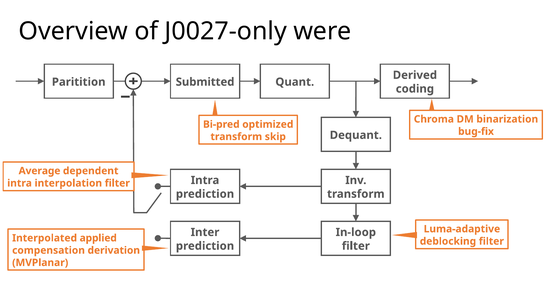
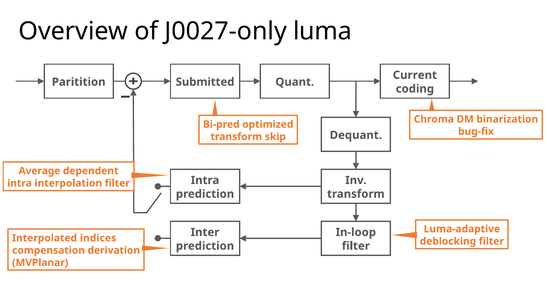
were: were -> luma (322, 31)
Derived: Derived -> Current (415, 75)
applied: applied -> indices (98, 238)
